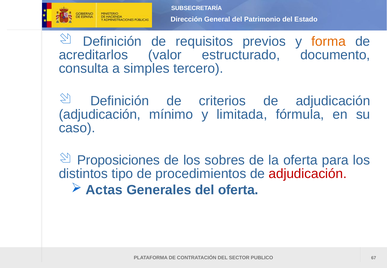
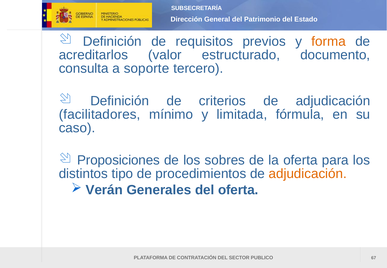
simples: simples -> soporte (147, 68)
adjudicación: adjudicación -> facilitadores (100, 114)
adjudicación colour: red -> orange (308, 174)
Actas: Actas -> Verán (104, 190)
